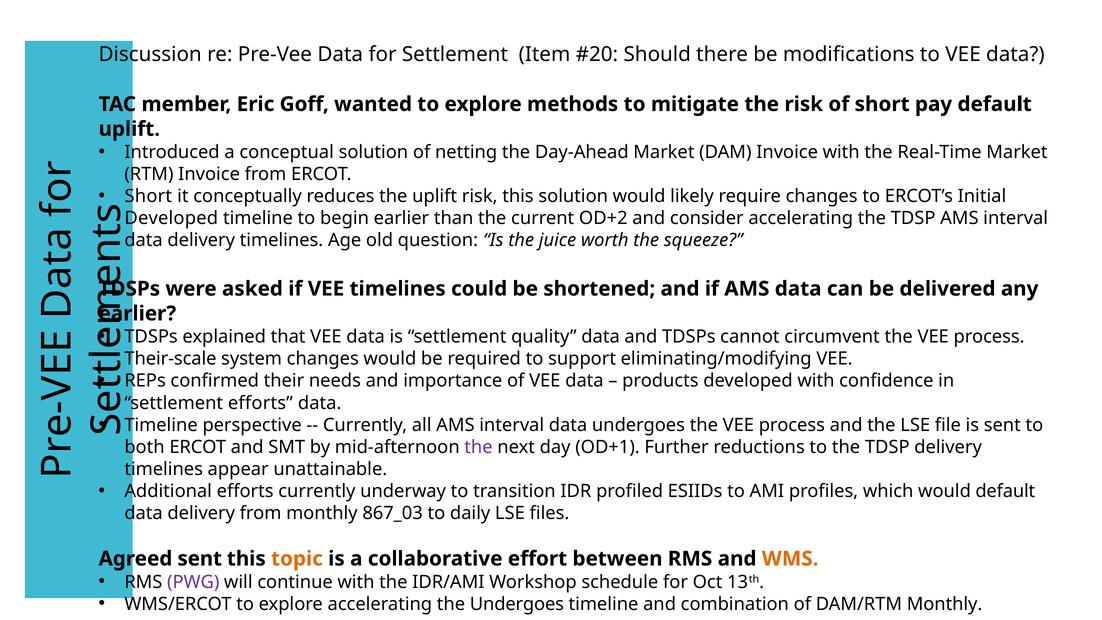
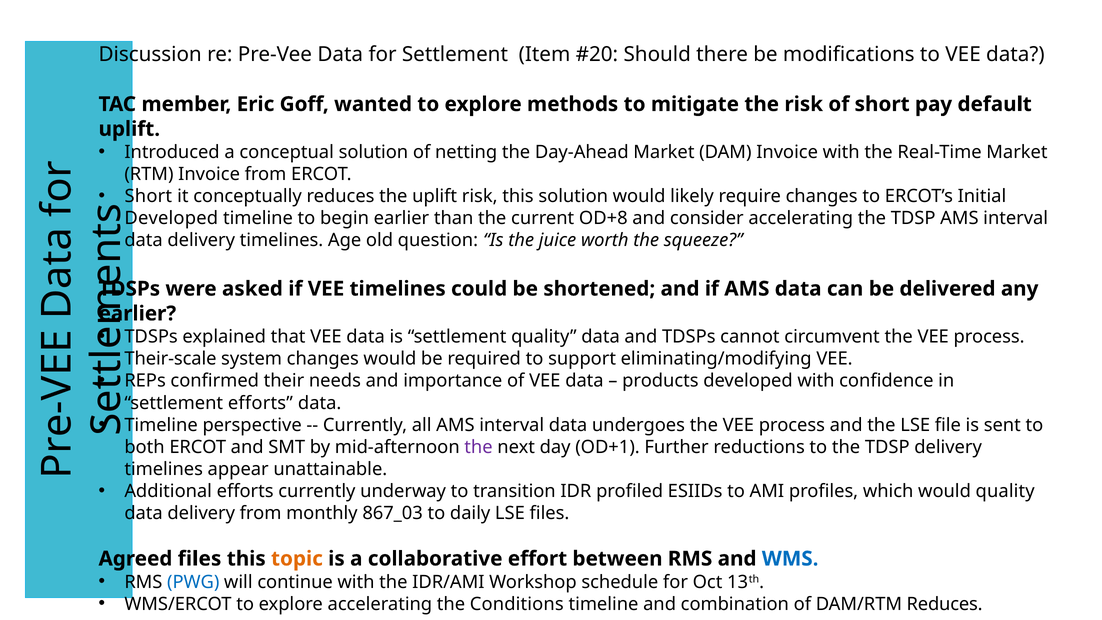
OD+2: OD+2 -> OD+8 (603, 218)
would default: default -> quality (1005, 491)
Agreed sent: sent -> files (200, 559)
WMS colour: orange -> blue (790, 559)
PWG colour: purple -> blue (193, 582)
the Undergoes: Undergoes -> Conditions (517, 604)
DAM/RTM Monthly: Monthly -> Reduces (945, 604)
